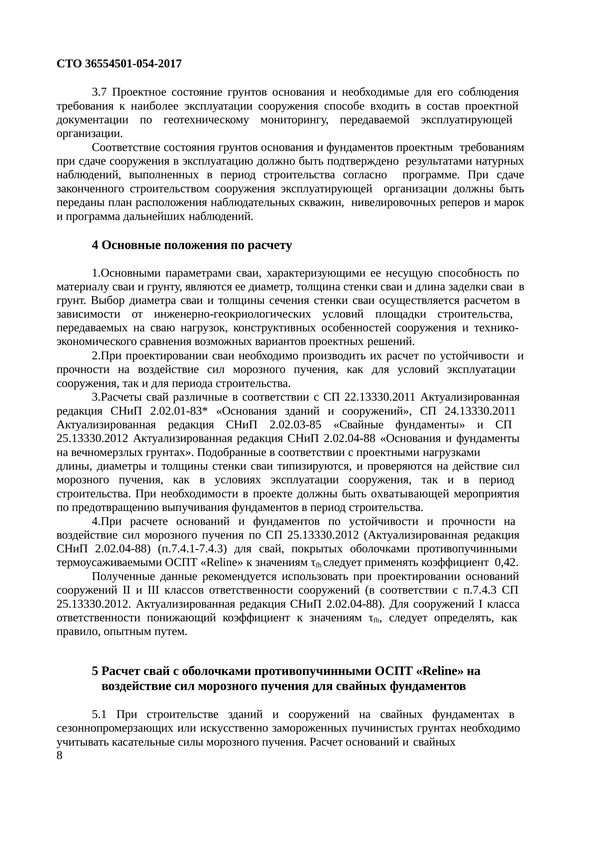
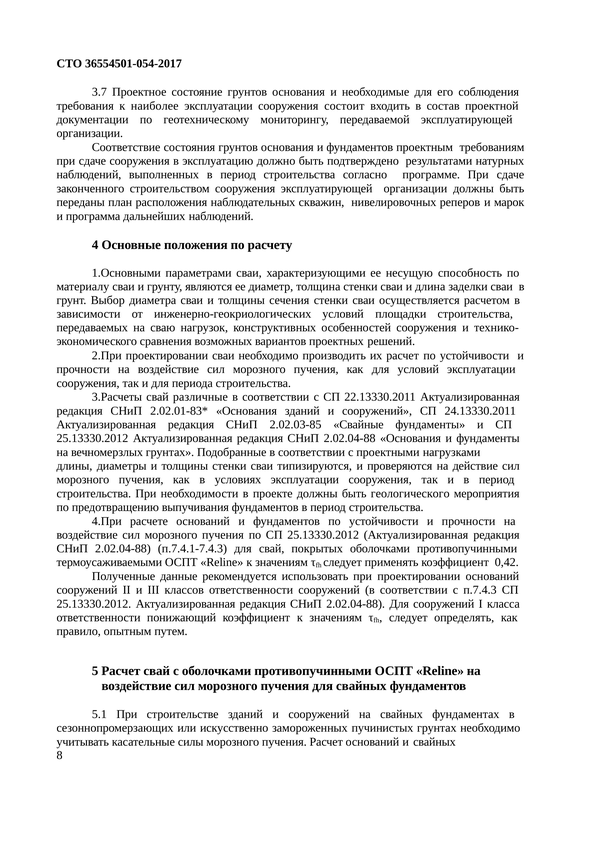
способе: способе -> состоит (344, 106)
охватывающей: охватывающей -> геологического (410, 493)
